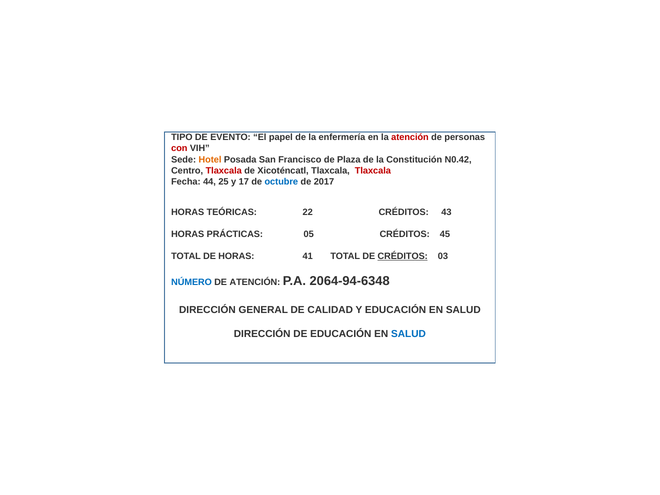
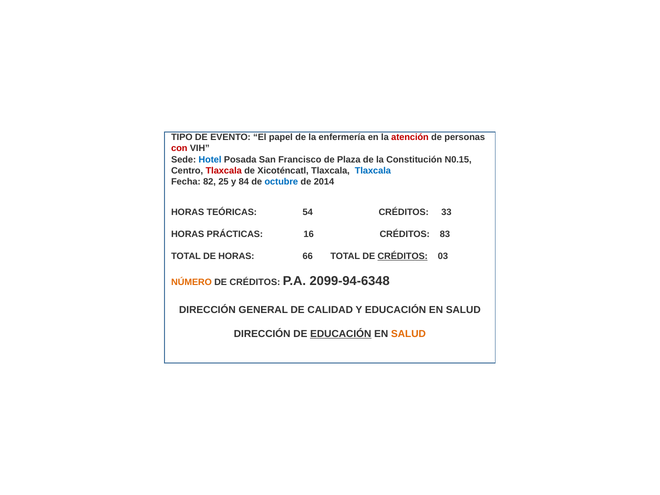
Hotel colour: orange -> blue (210, 159)
N0.42: N0.42 -> N0.15 (458, 159)
Tlaxcala colour: red -> blue (373, 170)
44: 44 -> 82 (209, 182)
17: 17 -> 84 (244, 182)
2017: 2017 -> 2014 (324, 182)
22: 22 -> 54 (308, 212)
43: 43 -> 33 (446, 212)
05: 05 -> 16 (309, 234)
45: 45 -> 83 (445, 234)
41: 41 -> 66 (308, 256)
NÚMERO colour: blue -> orange (192, 282)
ATENCIÓN: ATENCIÓN -> CRÉDITOS (255, 282)
2064-94-6348: 2064-94-6348 -> 2099-94-6348 (350, 281)
EDUCACIÓN underline: none -> present (341, 334)
SALUD colour: blue -> orange (408, 334)
